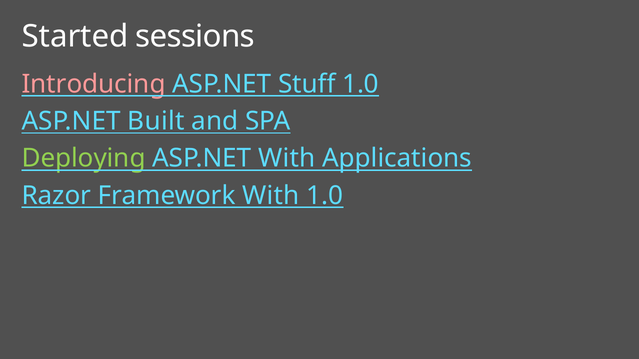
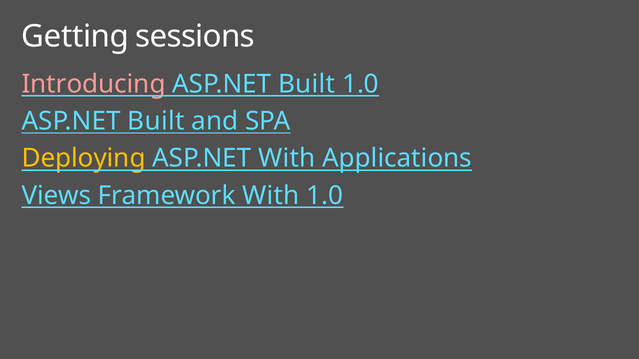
Started: Started -> Getting (75, 37)
Stuff: Stuff -> Built (307, 84)
Deploying colour: light green -> yellow (84, 158)
Razor: Razor -> Views (56, 196)
